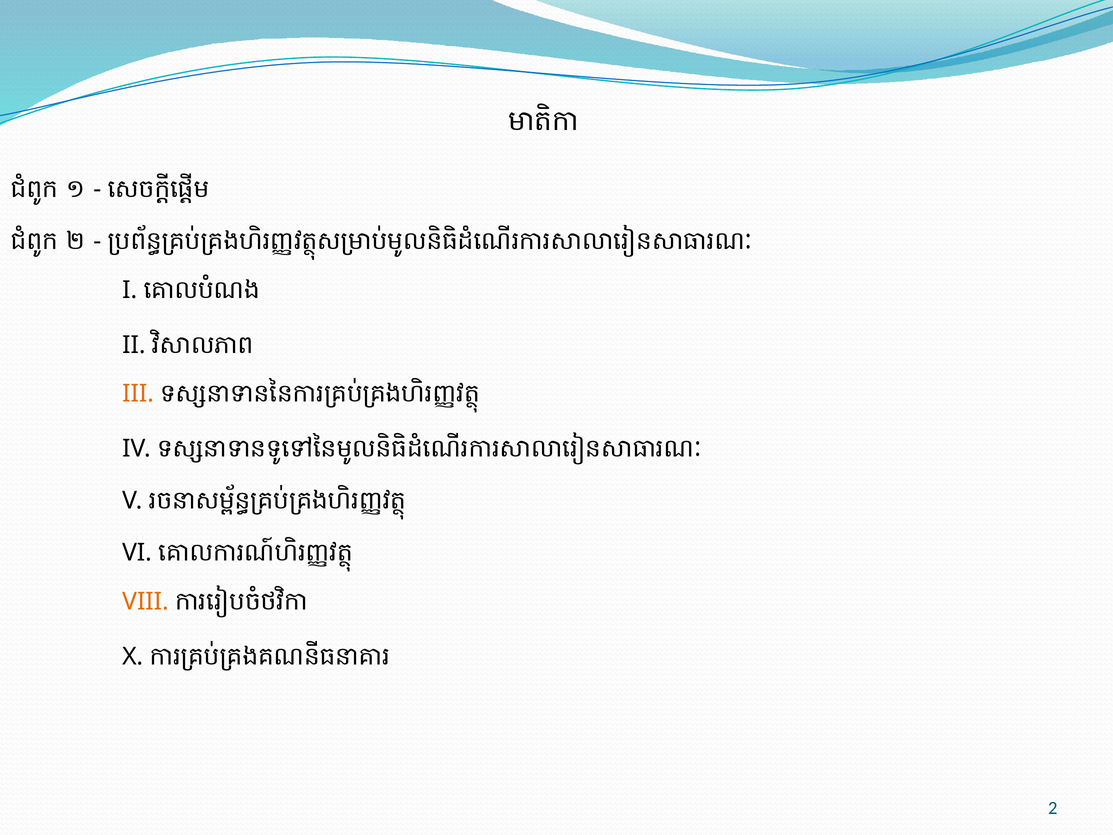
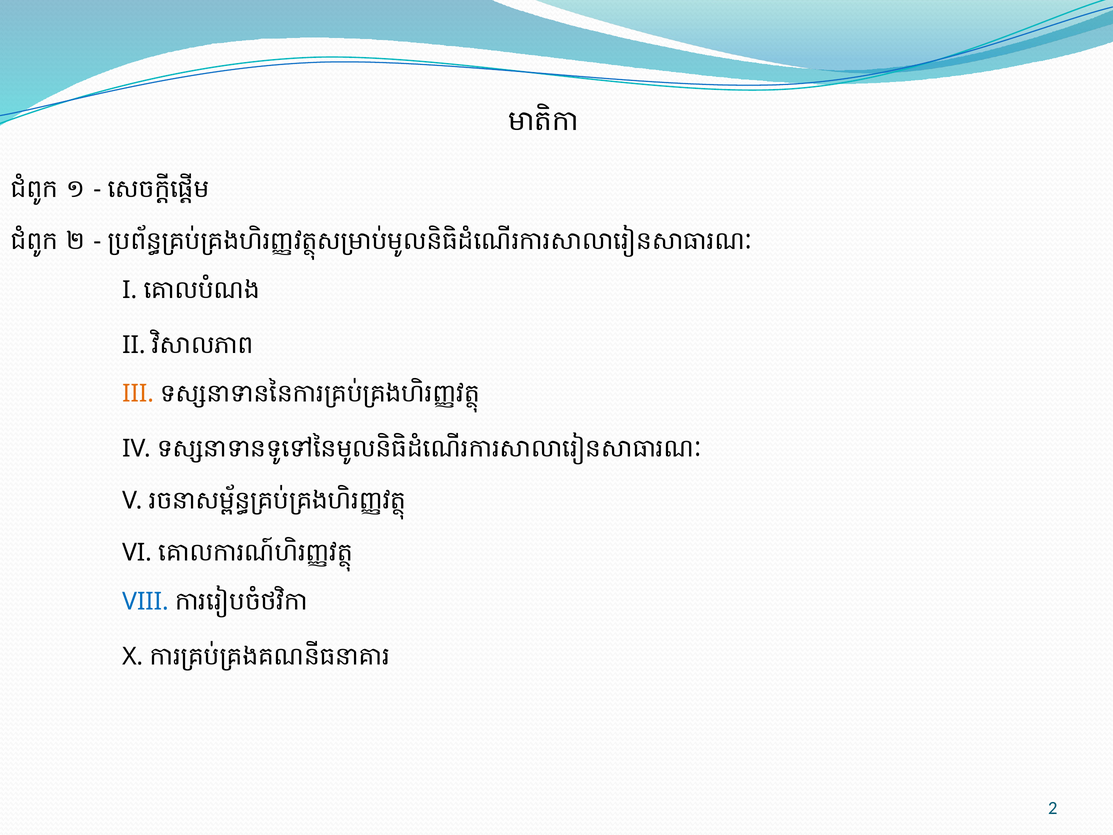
VIII colour: orange -> blue (145, 601)
